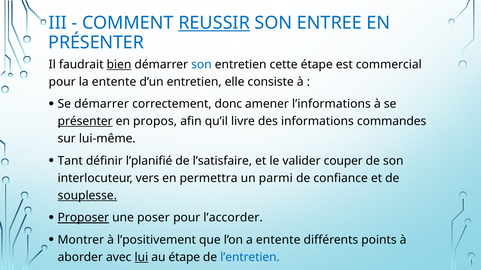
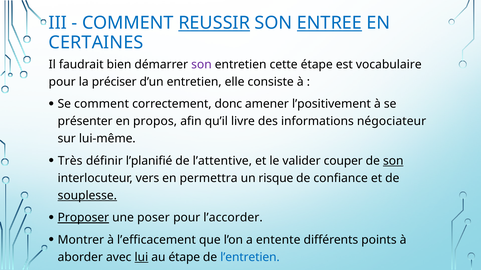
ENTREE underline: none -> present (329, 23)
PRÉSENTER: PRÉSENTER -> CERTAINES (96, 43)
bien underline: present -> none (119, 65)
son colour: blue -> purple (201, 65)
commercial: commercial -> vocabulaire (389, 65)
la entente: entente -> préciser (114, 82)
Se démarrer: démarrer -> comment (102, 104)
l’informations: l’informations -> l’positivement (331, 104)
présenter underline: present -> none (85, 122)
commandes: commandes -> négociateur (392, 122)
Tant: Tant -> Très (70, 161)
l’satisfaire: l’satisfaire -> l’attentive (222, 161)
son underline: none -> present (393, 161)
parmi: parmi -> risque (276, 178)
l’positivement: l’positivement -> l’efficacement (156, 240)
